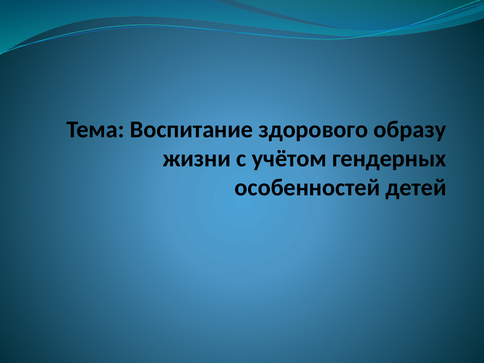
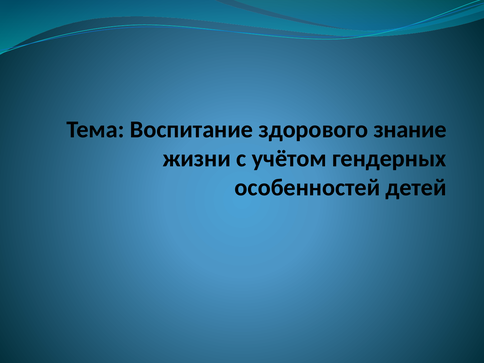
образу: образу -> знание (410, 129)
